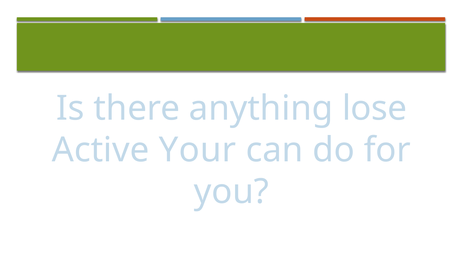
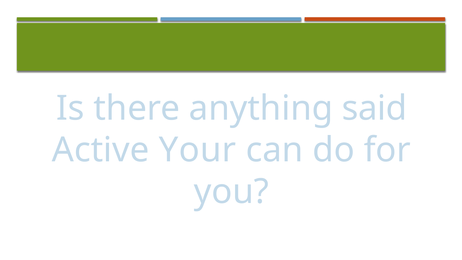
lose: lose -> said (375, 108)
